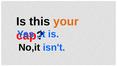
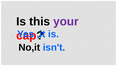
your colour: orange -> purple (66, 21)
